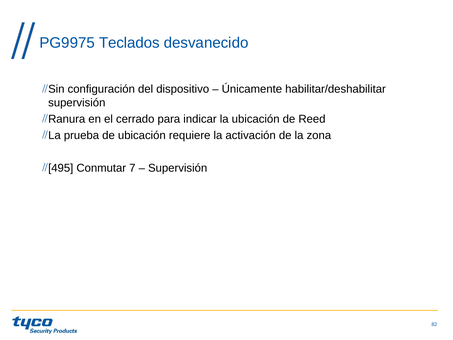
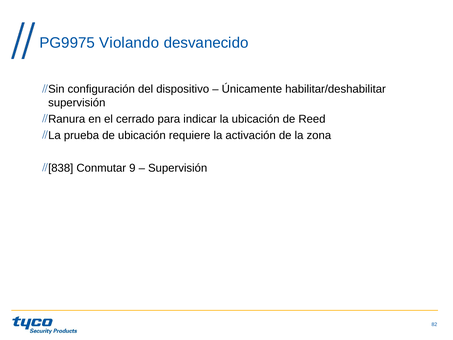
Teclados: Teclados -> Violando (129, 43)
495: 495 -> 838 (61, 168)
7: 7 -> 9 (132, 168)
